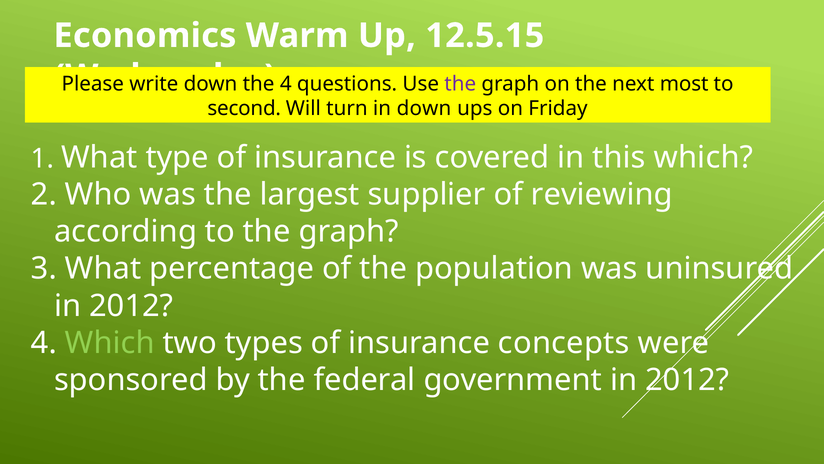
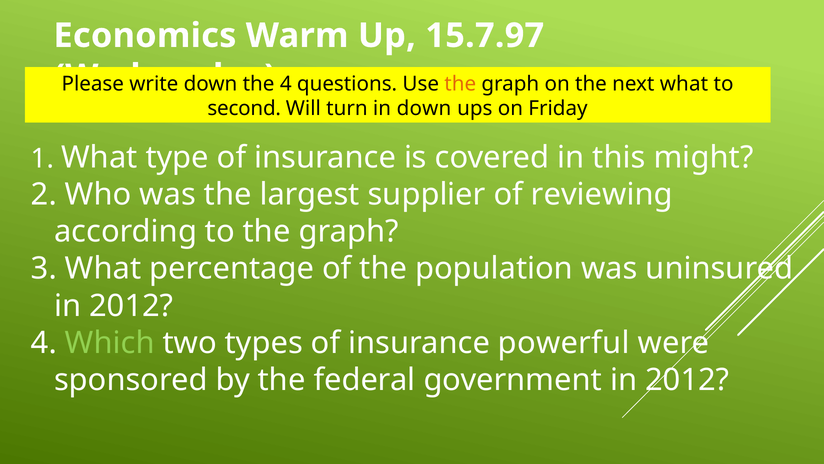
12.5.15: 12.5.15 -> 15.7.97 (485, 36)
the colour: purple -> orange (460, 84)
next most: most -> what (684, 84)
this which: which -> might (703, 157)
concepts: concepts -> powerful (564, 343)
